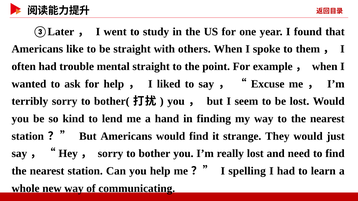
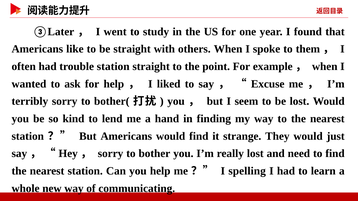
trouble mental: mental -> station (113, 67)
